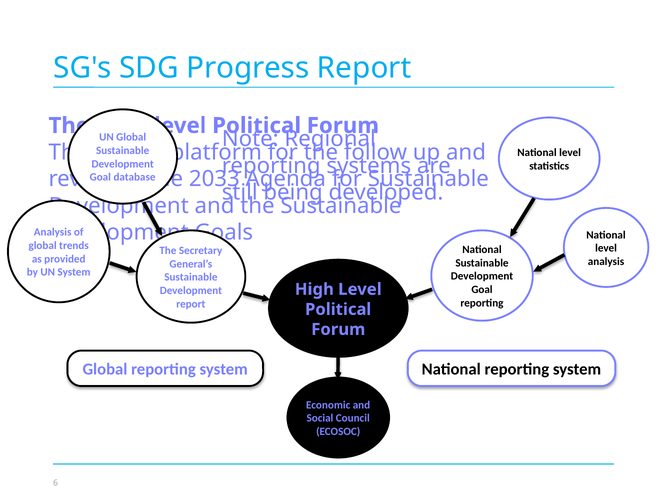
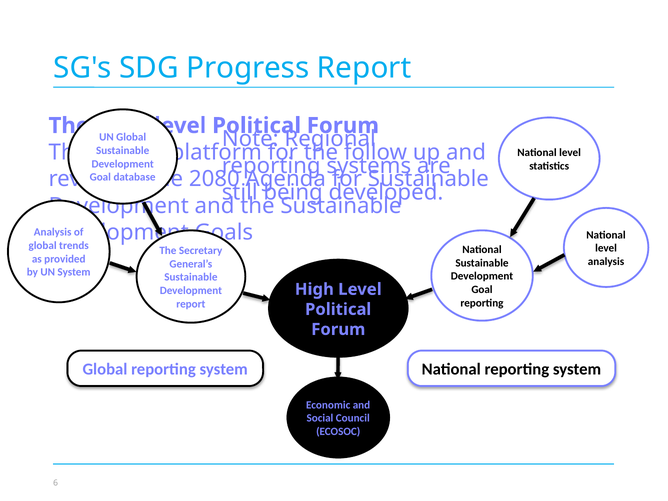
2033: 2033 -> 2080 (214, 179)
